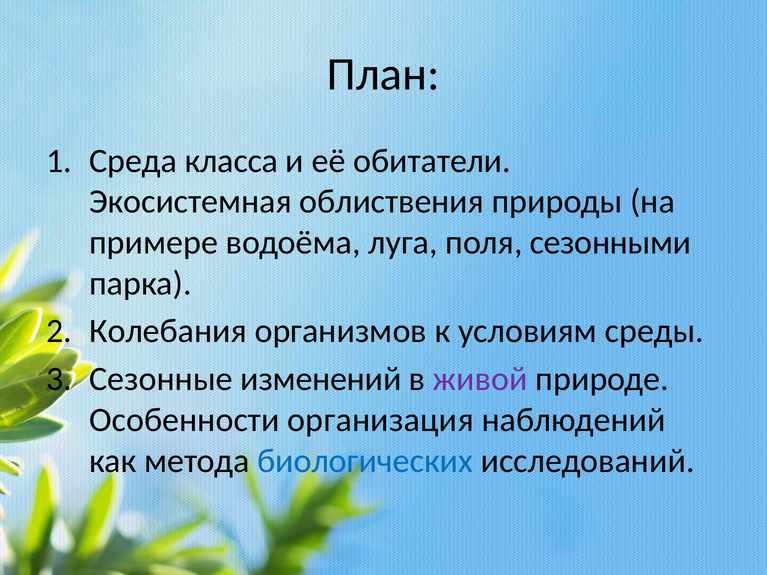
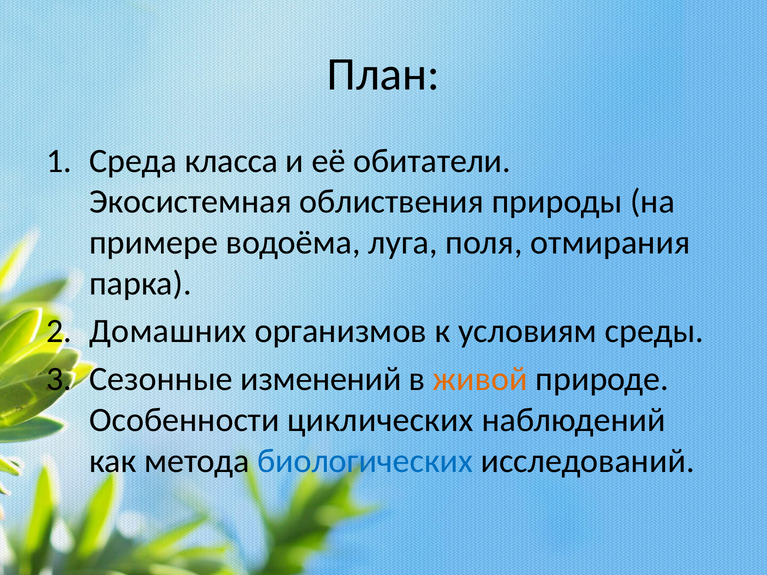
сезонными: сезонными -> отмирания (610, 243)
Колебания: Колебания -> Домашних (168, 331)
живой colour: purple -> orange (480, 379)
организация: организация -> циклических (381, 420)
